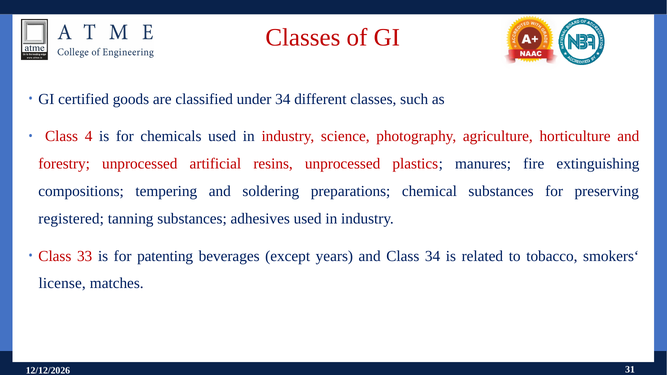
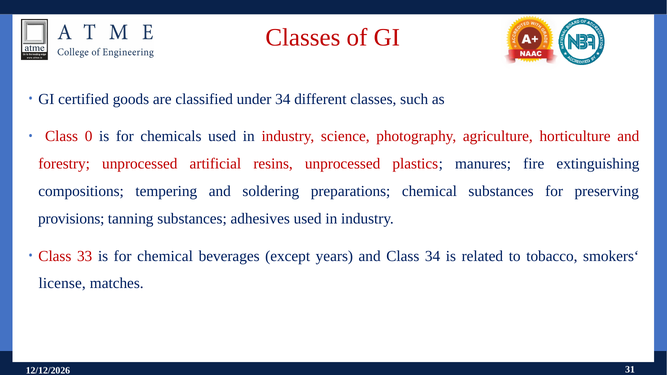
4: 4 -> 0 (89, 136)
registered: registered -> provisions (71, 219)
for patenting: patenting -> chemical (165, 256)
